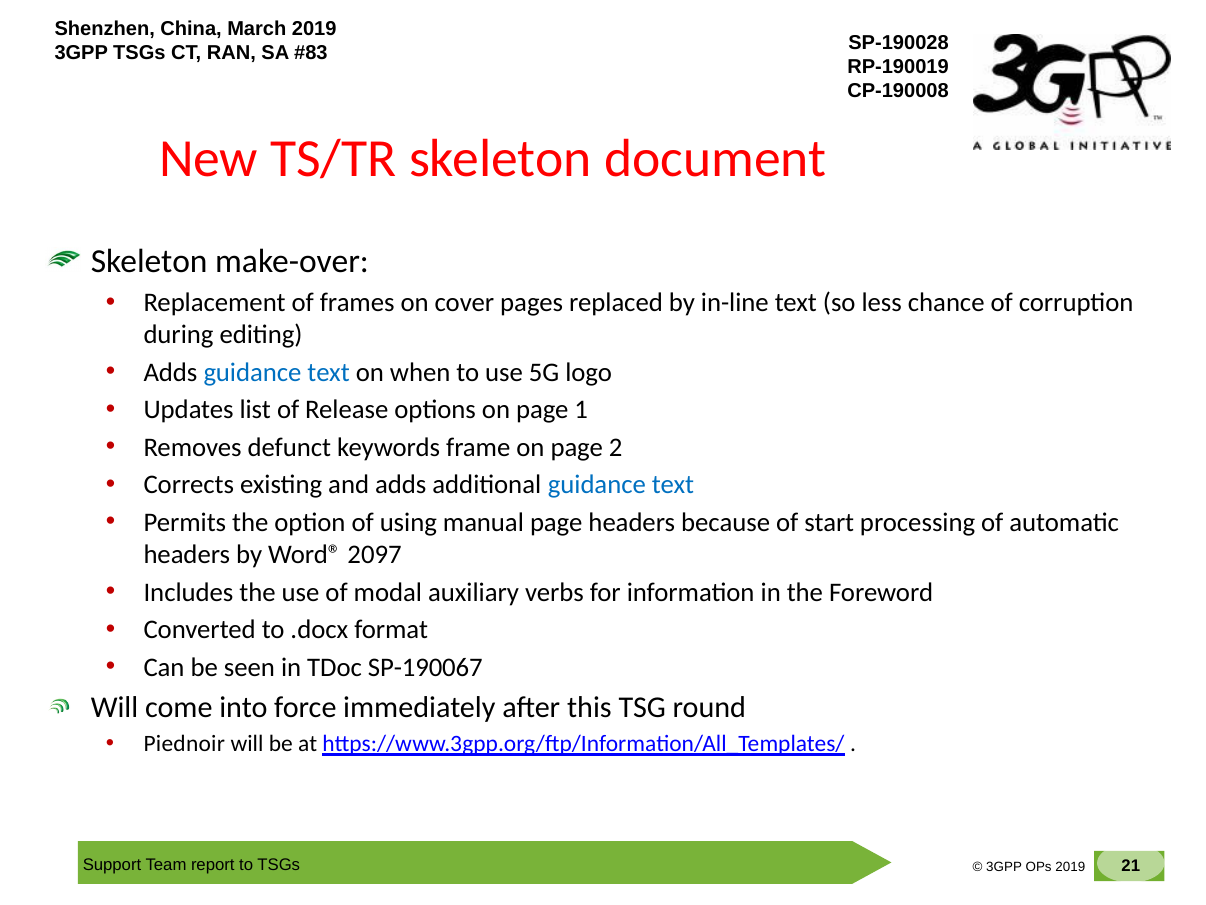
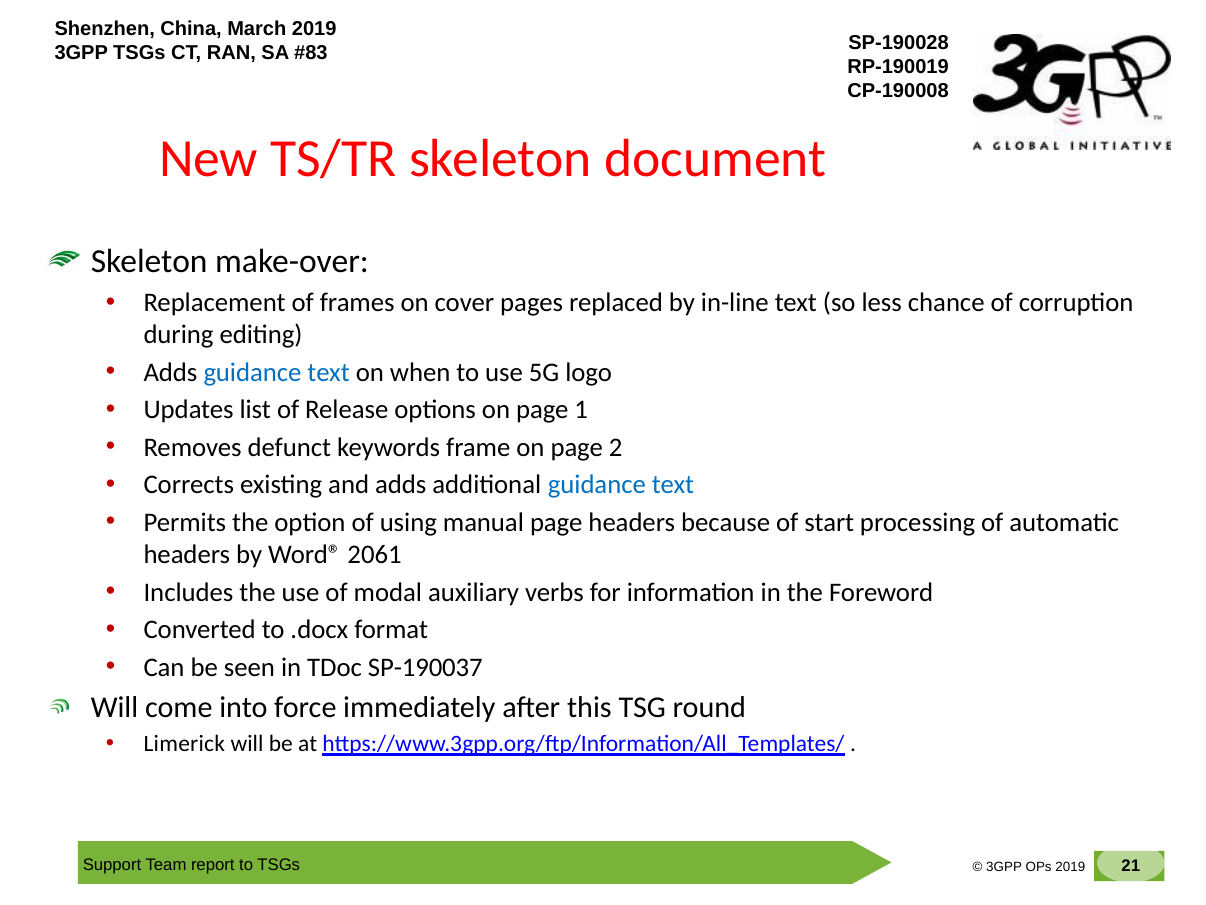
2097: 2097 -> 2061 (375, 554)
SP-190067: SP-190067 -> SP-190037 (425, 667)
Piednoir: Piednoir -> Limerick (184, 744)
